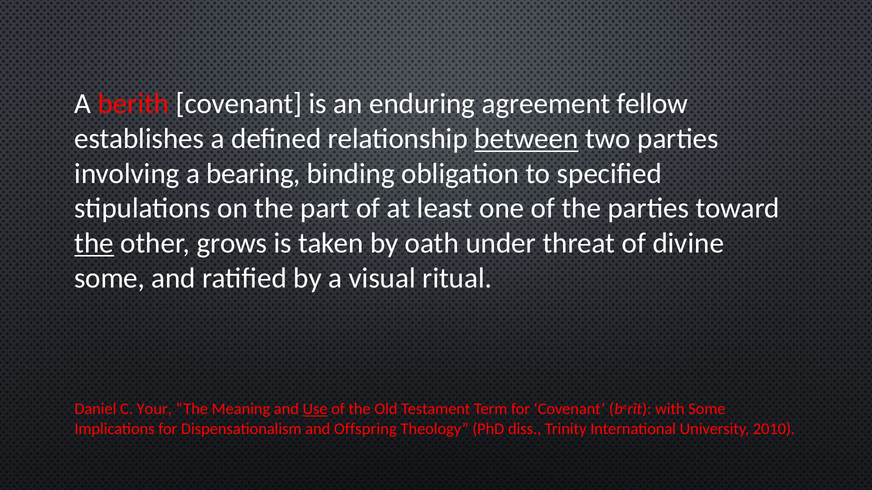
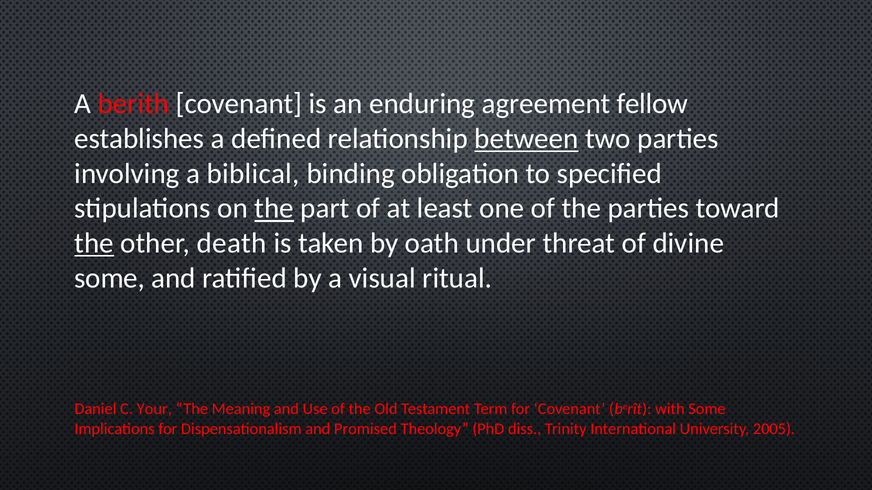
bearing: bearing -> biblical (253, 174)
the underline: none -> present (274, 209)
grows: grows -> death (232, 244)
Use underline: present -> none (315, 409)
Offspring: Offspring -> Promised (365, 429)
2010: 2010 -> 2005 (774, 429)
